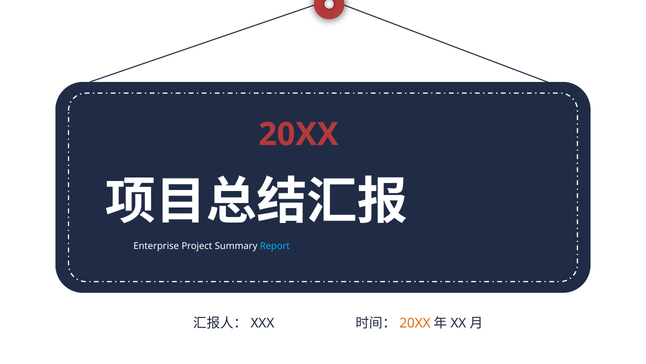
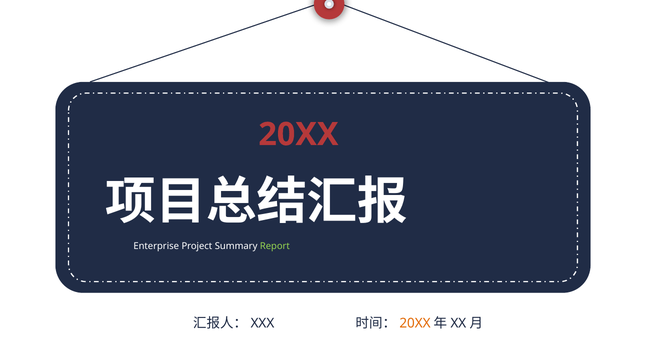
Report colour: light blue -> light green (275, 246)
